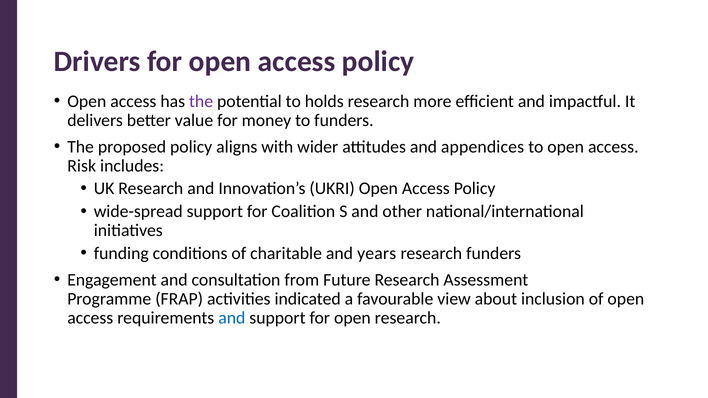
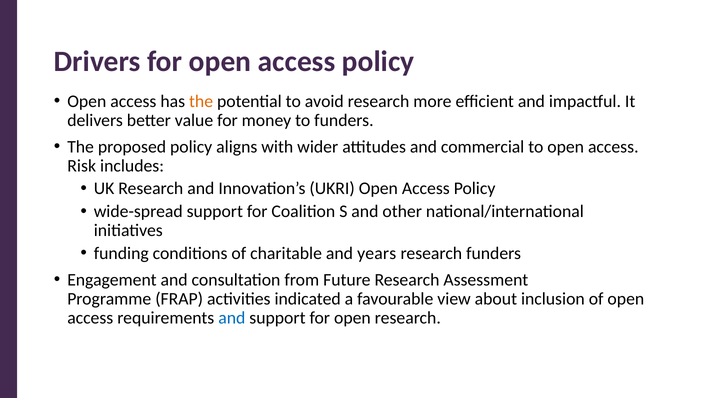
the colour: purple -> orange (201, 101)
holds: holds -> avoid (324, 101)
appendices: appendices -> commercial (483, 147)
